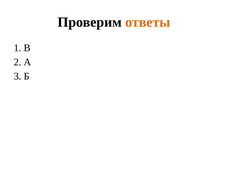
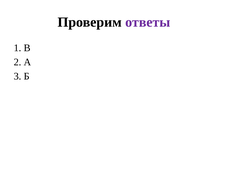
ответы colour: orange -> purple (148, 22)
